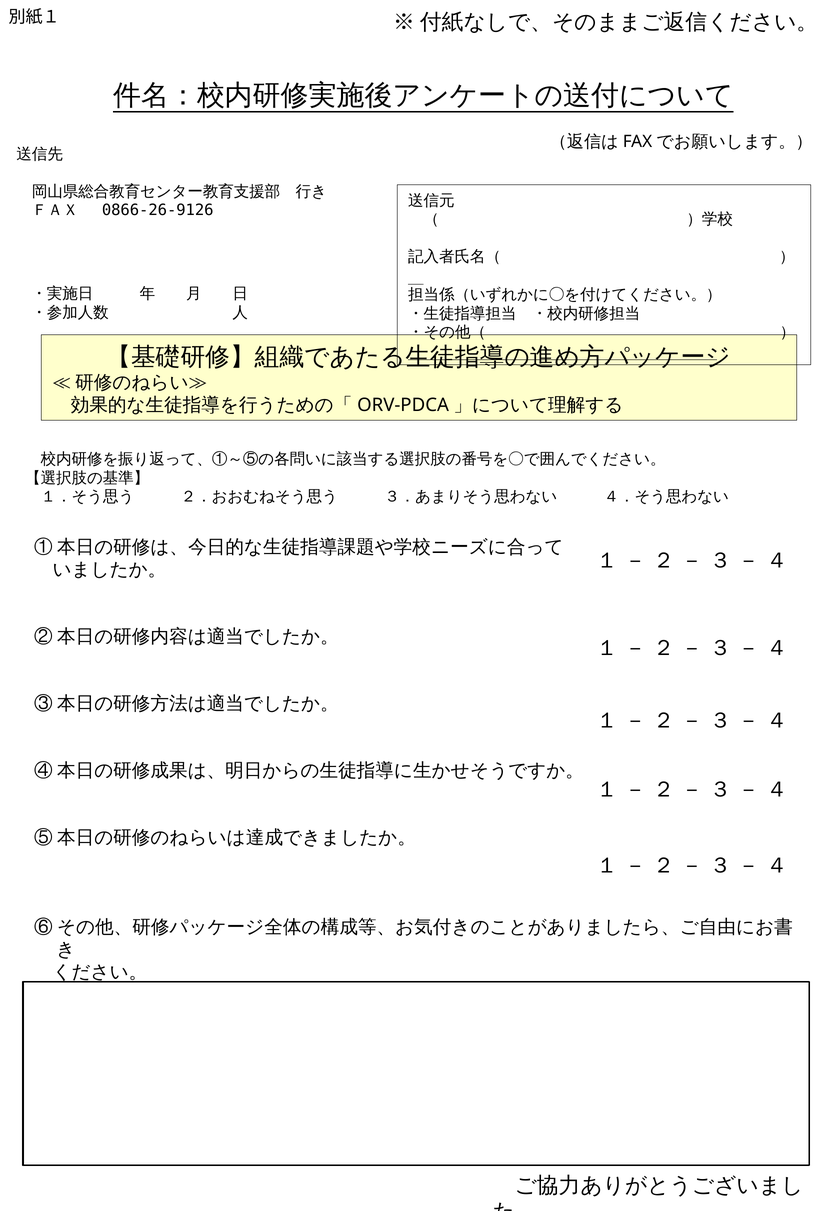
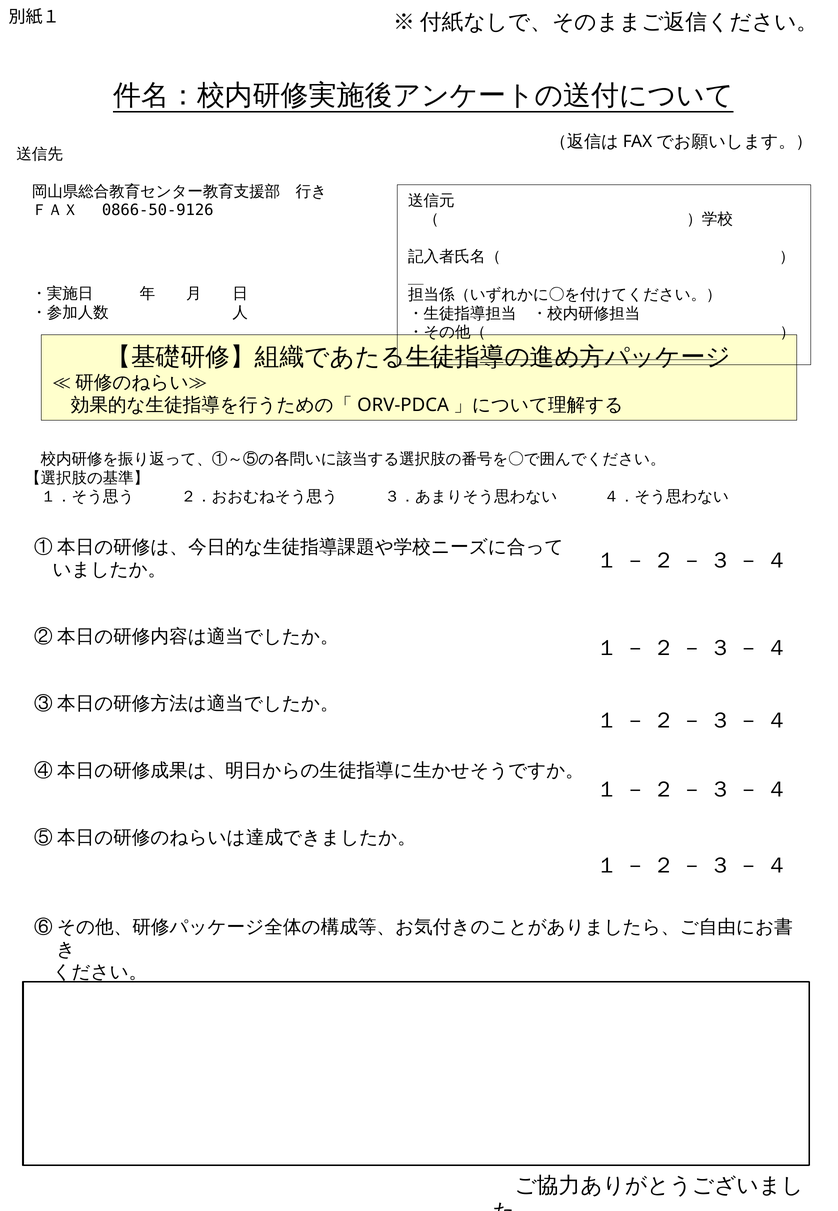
0866-26-9126: 0866-26-9126 -> 0866-50-9126 (158, 210)
